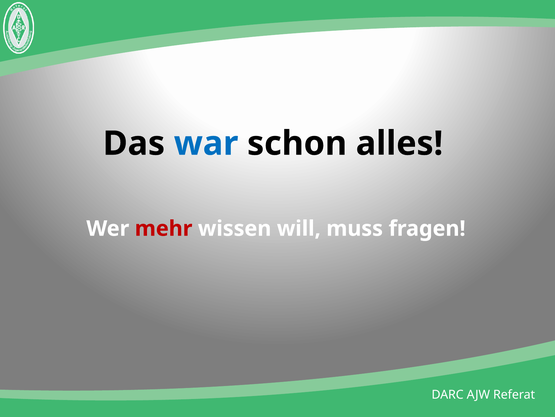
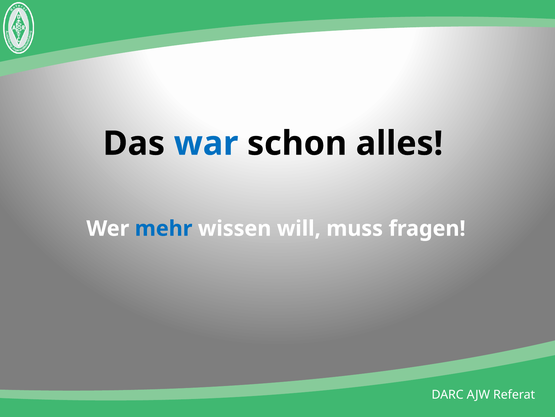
mehr colour: red -> blue (164, 228)
